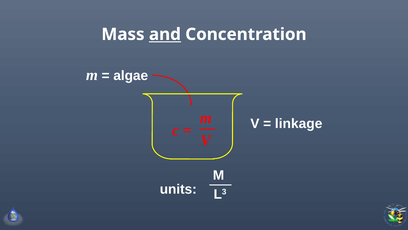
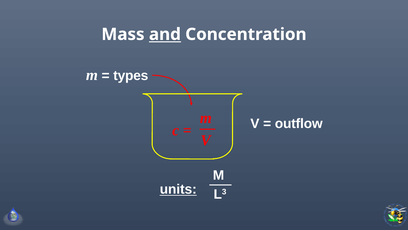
algae: algae -> types (131, 75)
linkage: linkage -> outflow (299, 124)
units underline: none -> present (178, 189)
